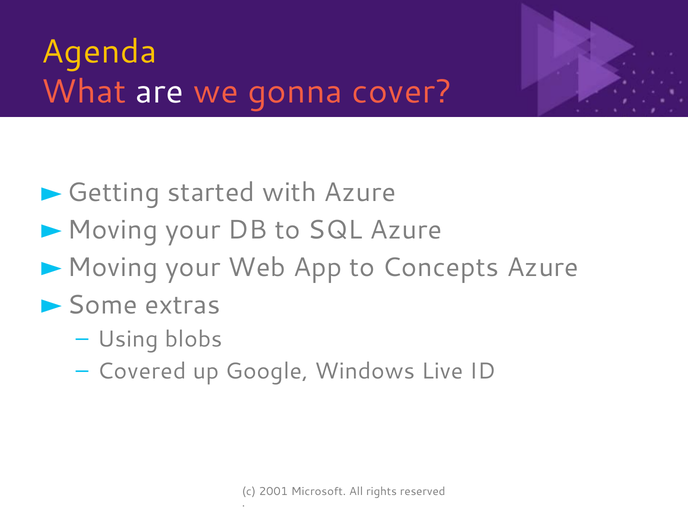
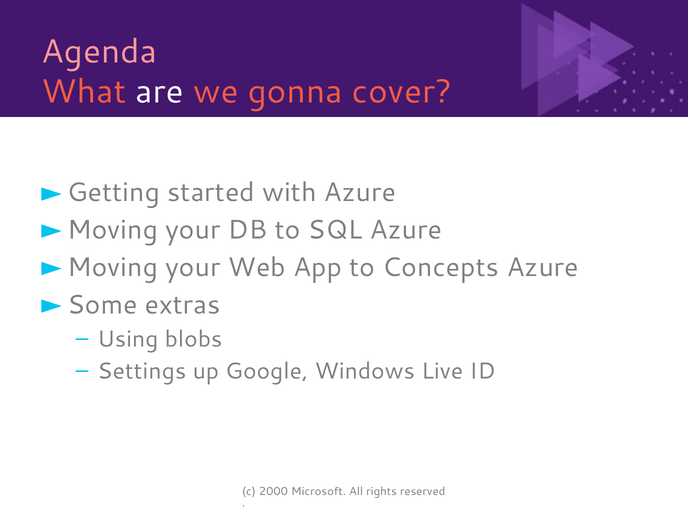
Agenda colour: yellow -> pink (99, 52)
Covered: Covered -> Settings (142, 371)
2001: 2001 -> 2000 (273, 492)
